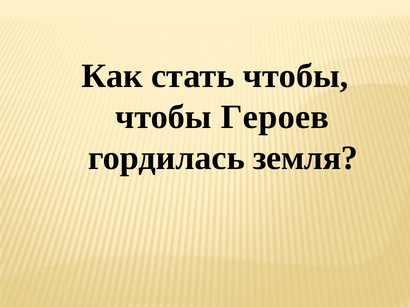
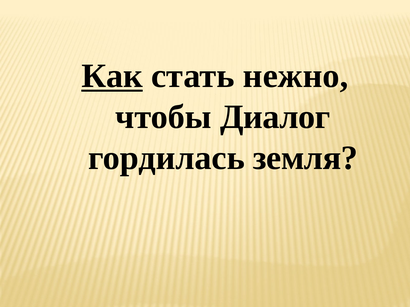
Как underline: none -> present (112, 76)
стать чтобы: чтобы -> нежно (296, 76)
Героев: Героев -> Диалог (275, 117)
